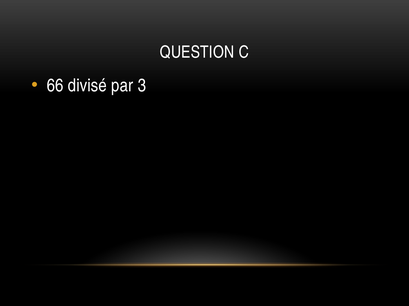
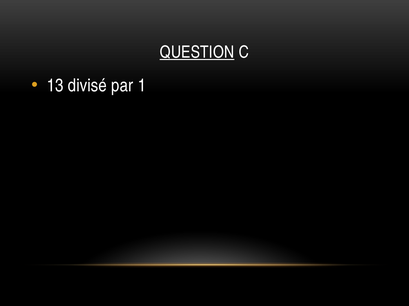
QUESTION underline: none -> present (197, 52)
66: 66 -> 13 (55, 86)
3: 3 -> 1 (142, 86)
